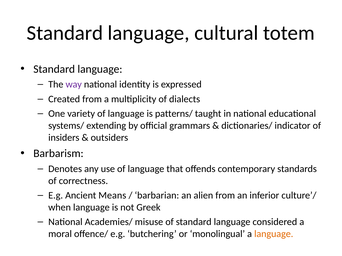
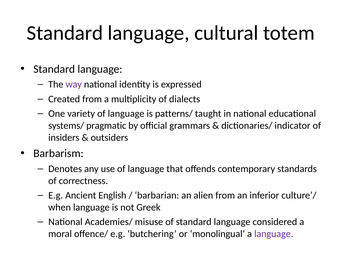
extending: extending -> pragmatic (106, 126)
Means: Means -> English (112, 196)
language colour: orange -> purple (274, 234)
